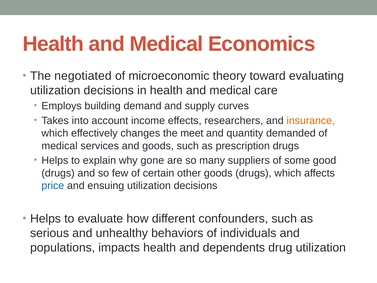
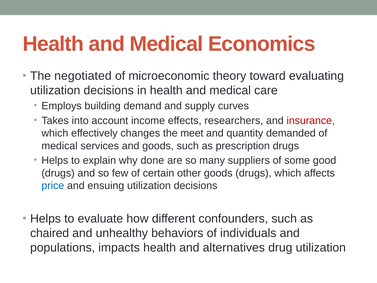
insurance colour: orange -> red (311, 121)
gone: gone -> done (152, 160)
serious: serious -> chaired (50, 233)
dependents: dependents -> alternatives (234, 247)
